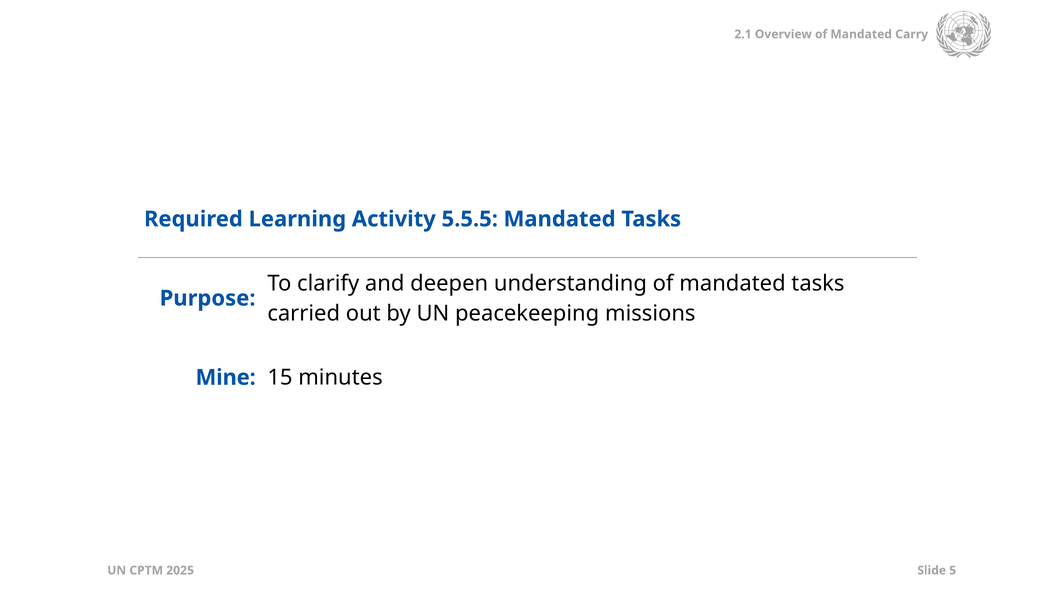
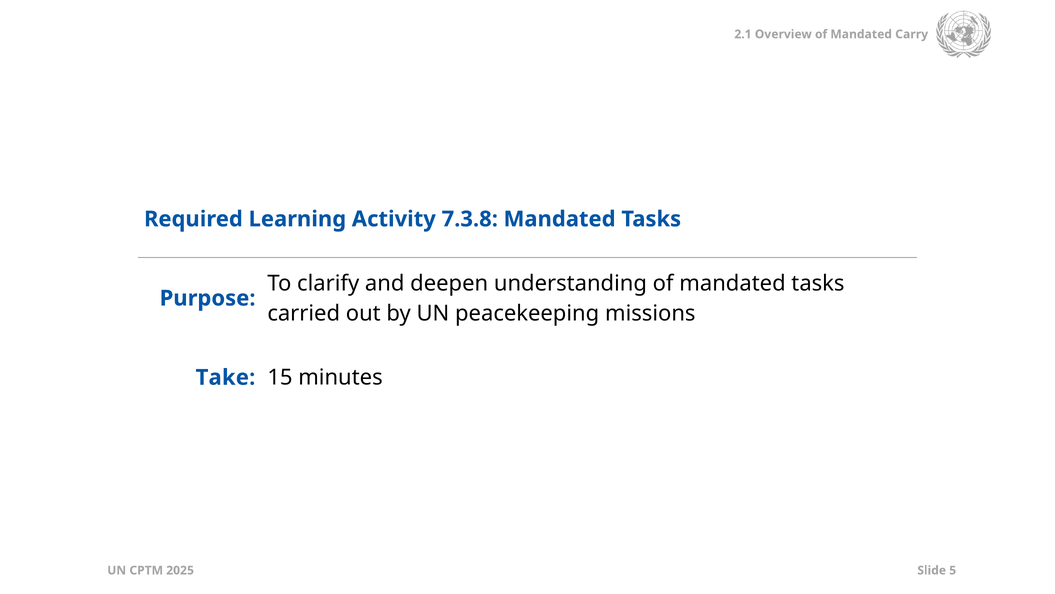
5.5.5: 5.5.5 -> 7.3.8 (470, 219)
Mine: Mine -> Take (225, 377)
